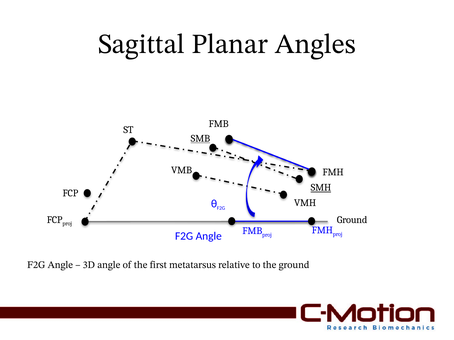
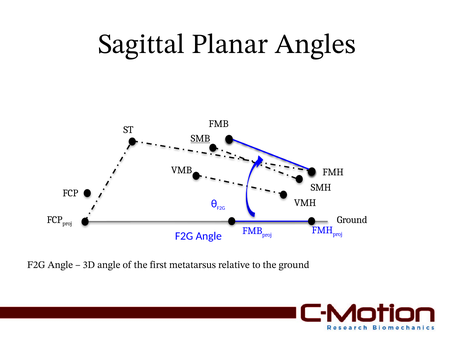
SMH underline: present -> none (321, 188)
